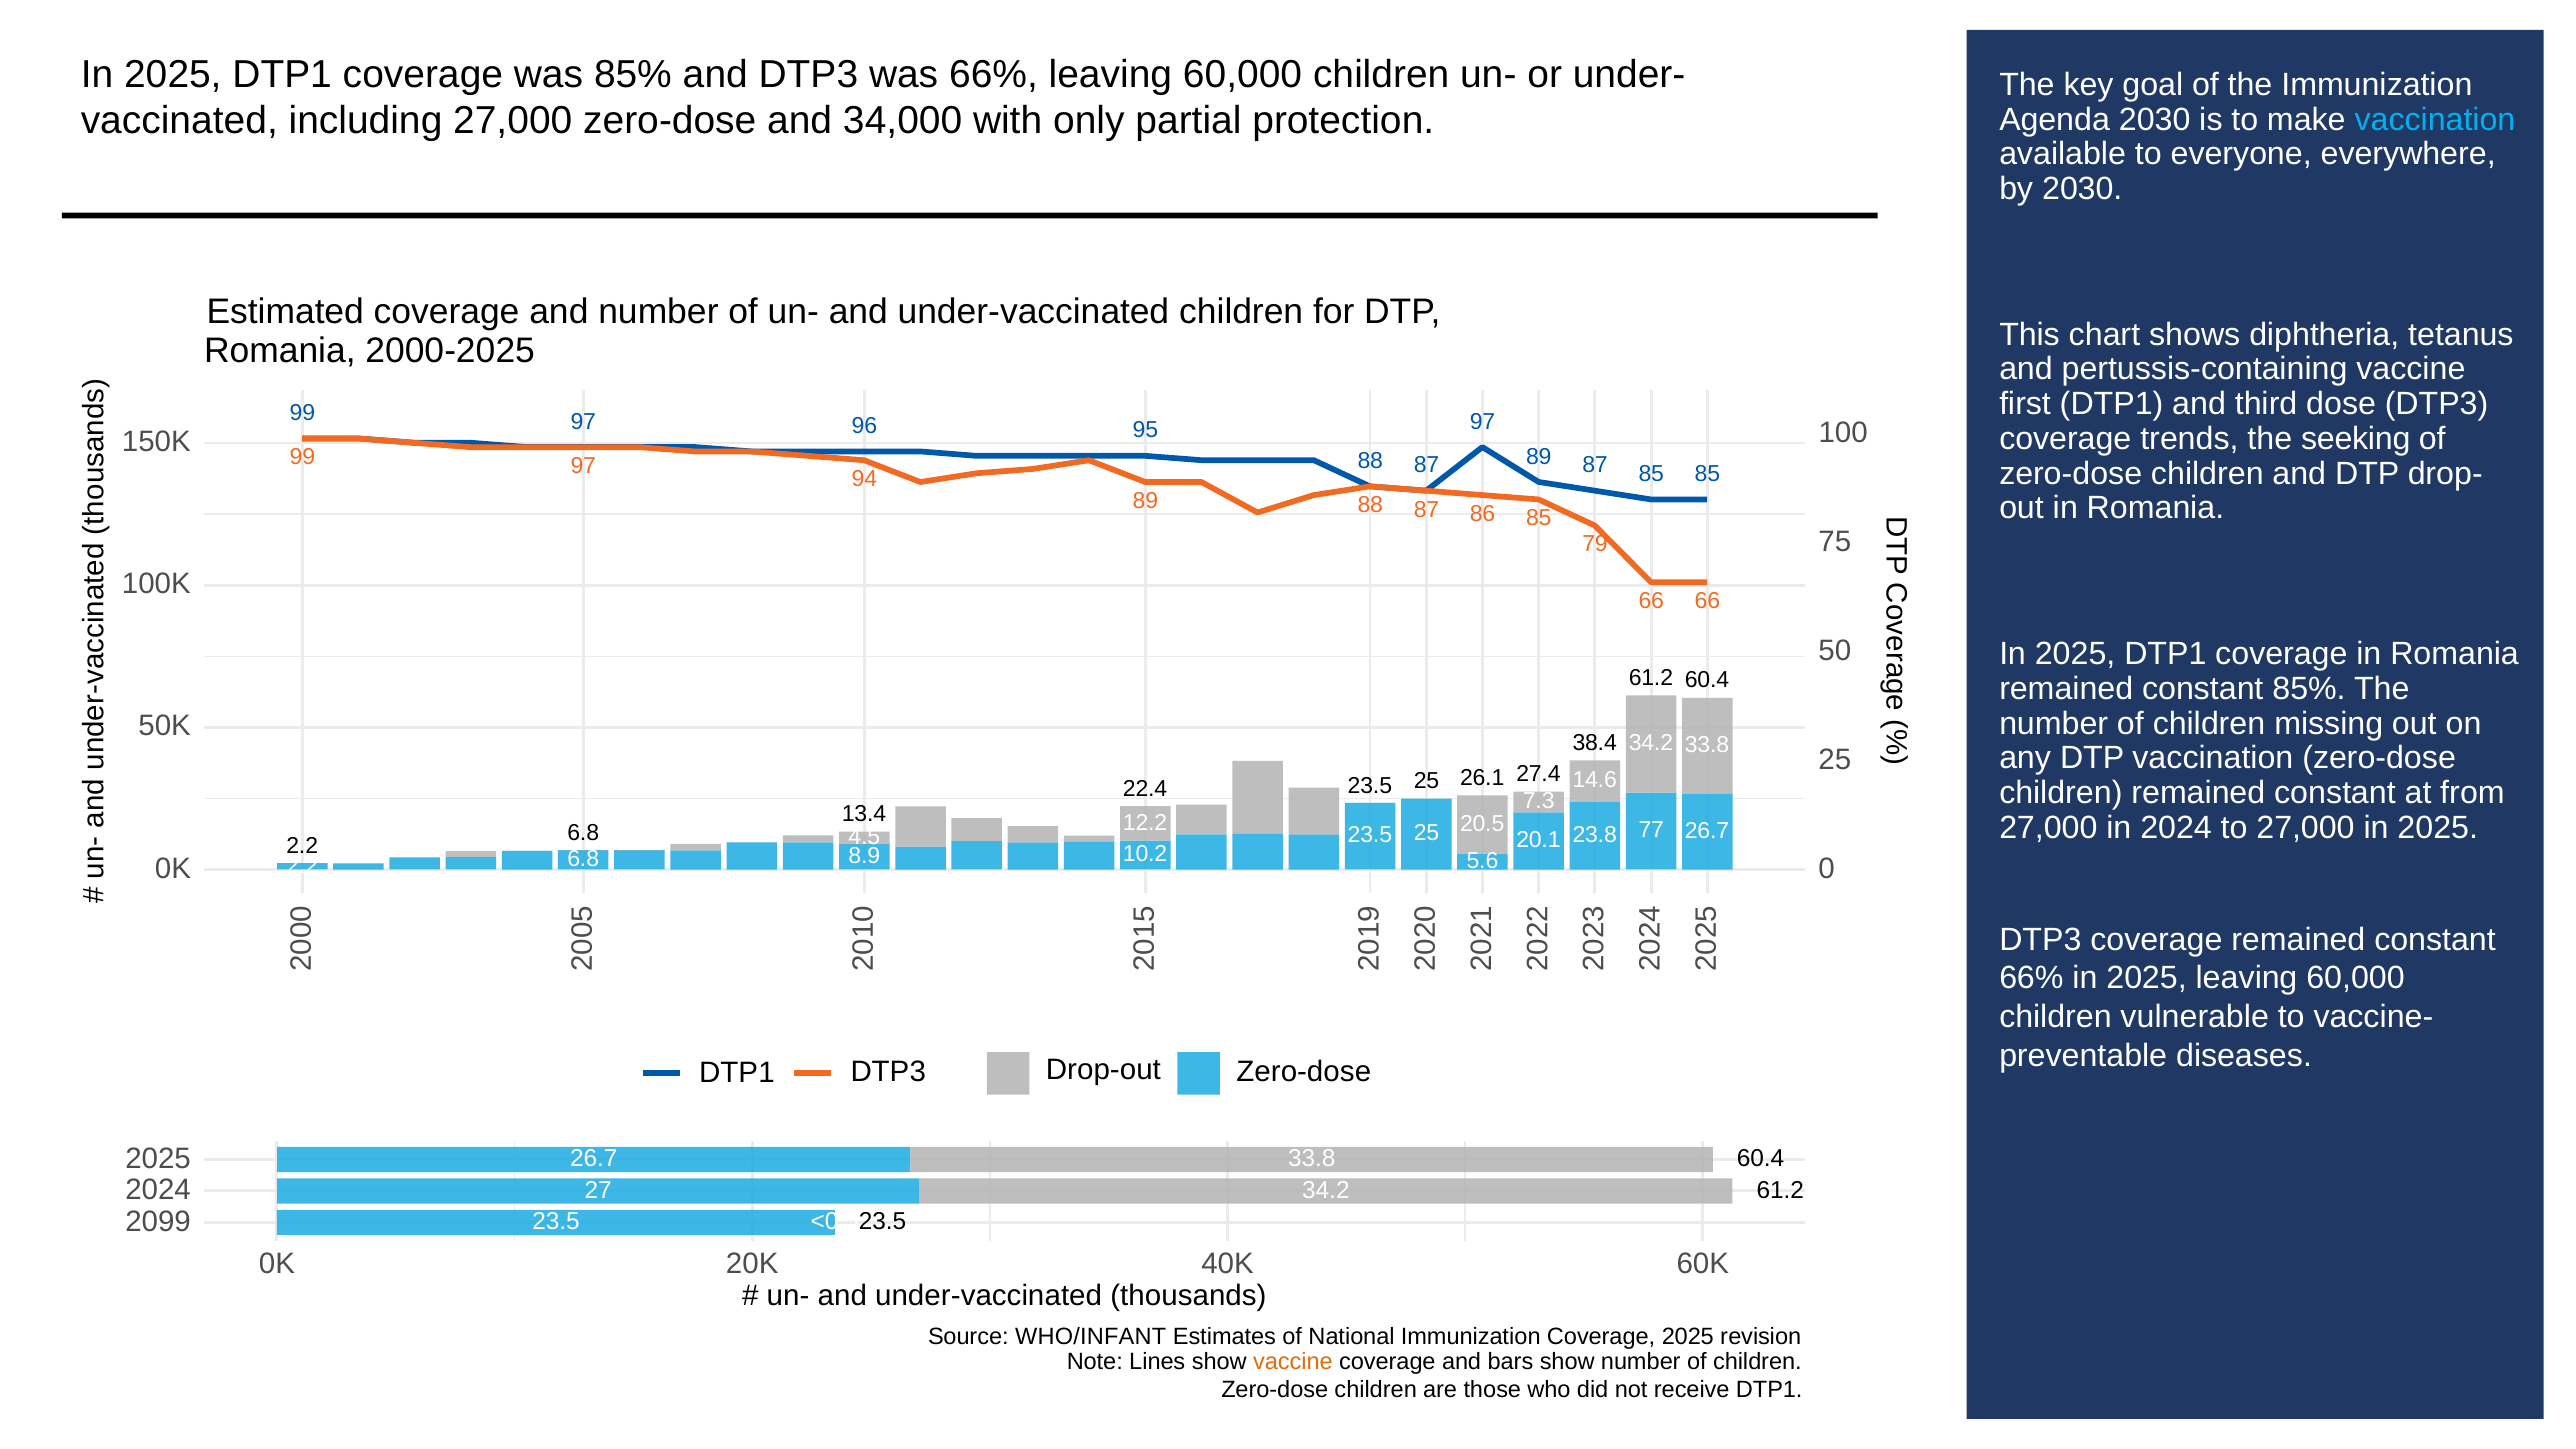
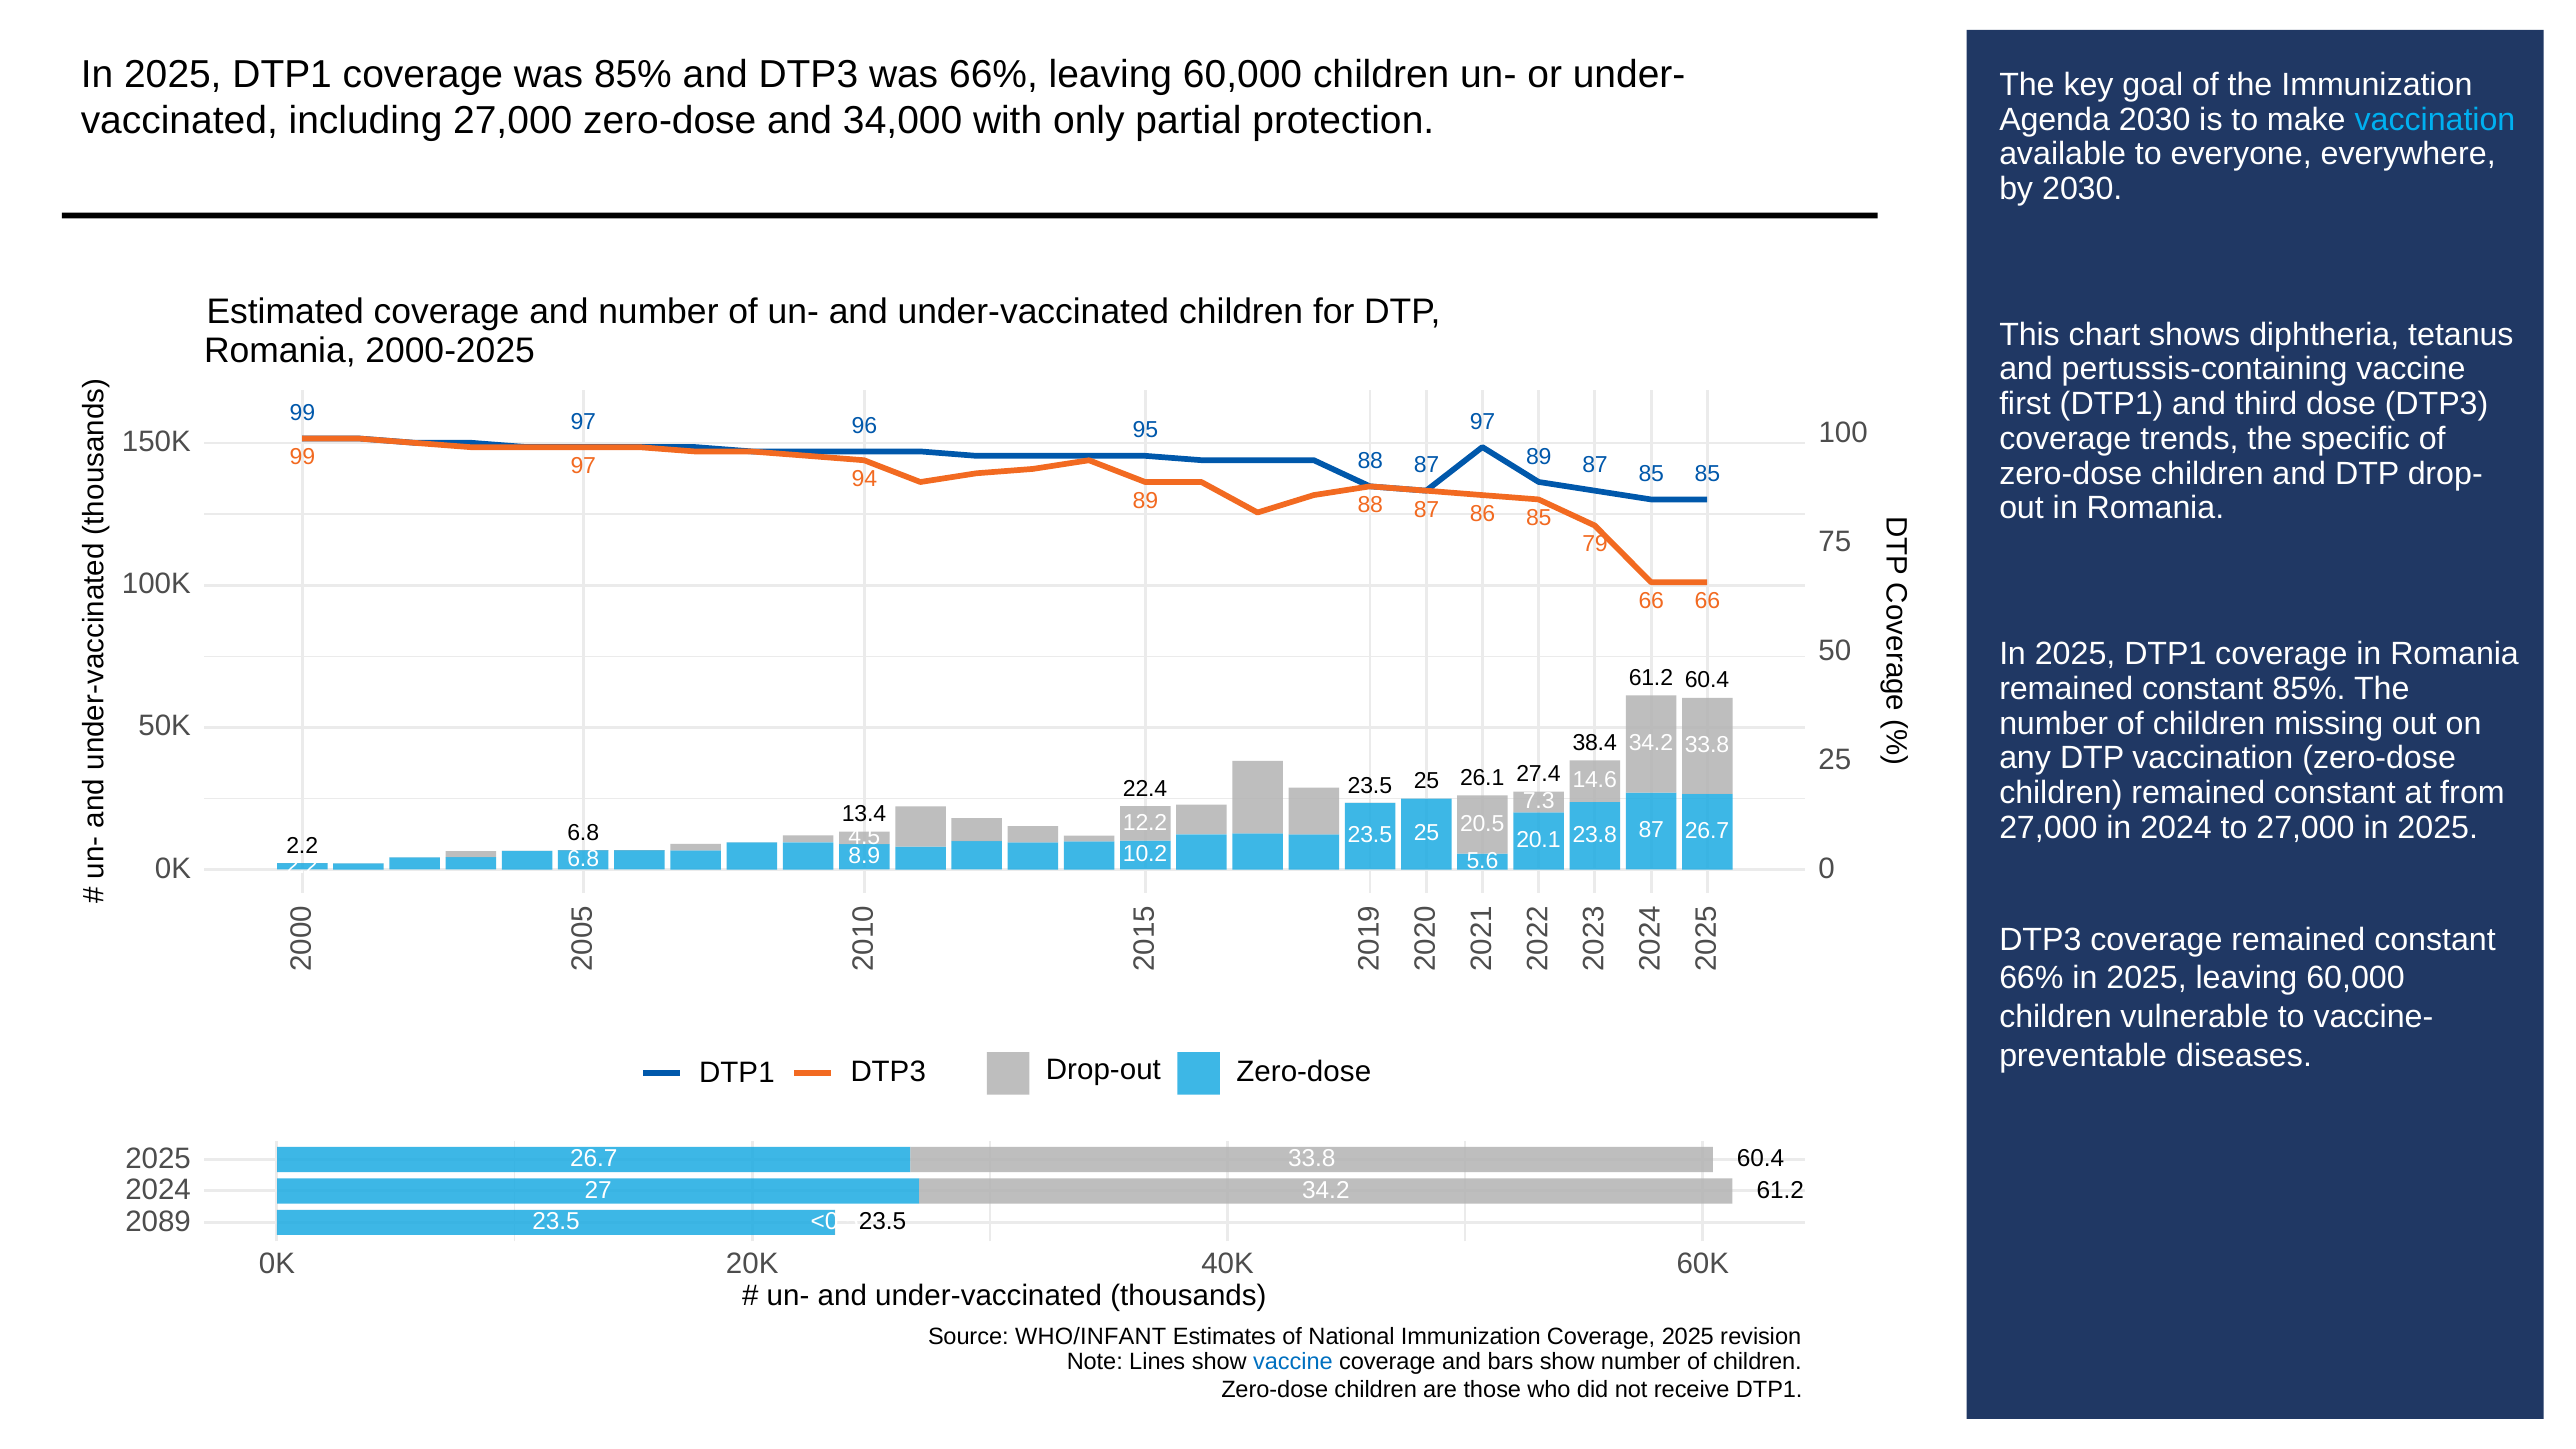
seeking: seeking -> specific (2355, 439)
23.8 77: 77 -> 87 (1651, 830)
2099: 2099 -> 2089 (158, 1221)
vaccine colour: orange -> blue (1293, 1362)
